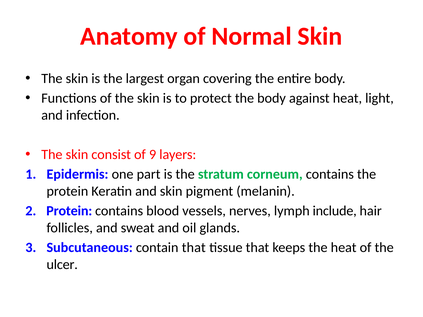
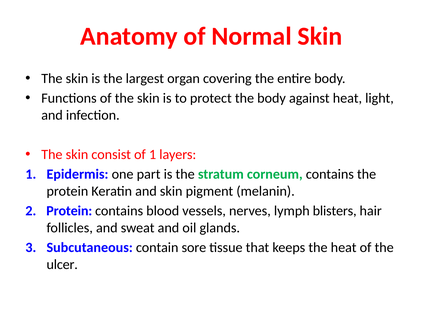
of 9: 9 -> 1 (153, 155)
include: include -> blisters (335, 211)
contain that: that -> sore (194, 248)
